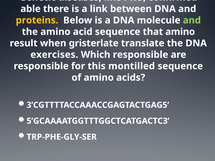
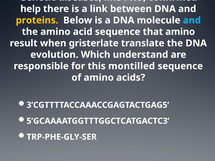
able: able -> help (31, 9)
and colour: light green -> light blue (192, 20)
exercises: exercises -> evolution (54, 55)
Which responsible: responsible -> understand (141, 55)
